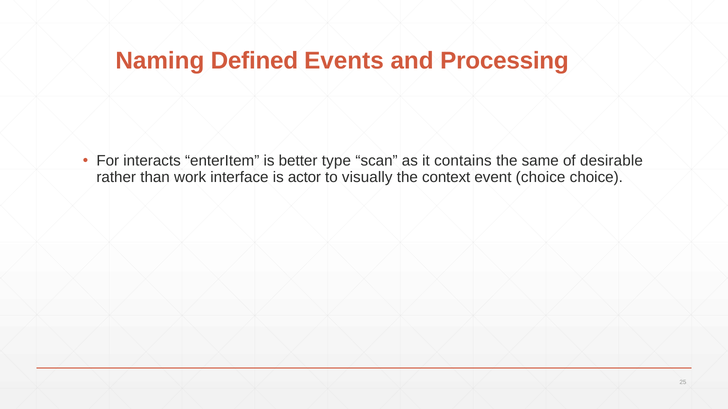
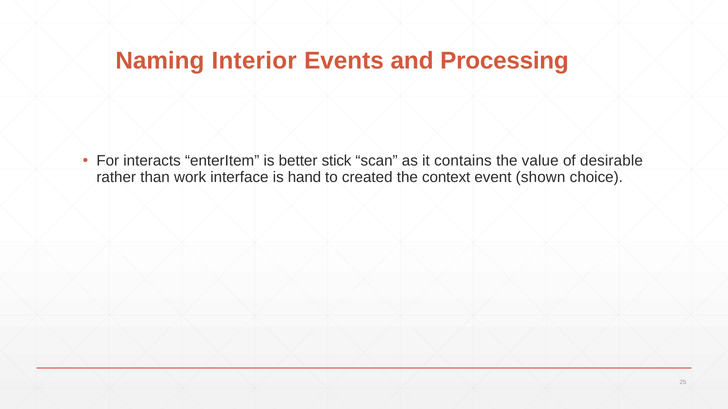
Defined: Defined -> Interior (254, 61)
type: type -> stick (337, 161)
same: same -> value (540, 161)
actor: actor -> hand (304, 177)
visually: visually -> created (367, 177)
event choice: choice -> shown (541, 177)
